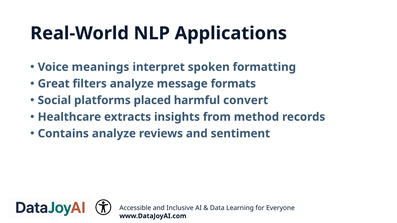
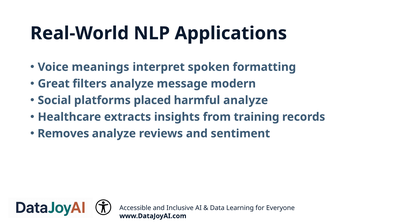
formats: formats -> modern (233, 84)
harmful convert: convert -> analyze (246, 100)
method: method -> training (257, 117)
Contains: Contains -> Removes (63, 134)
